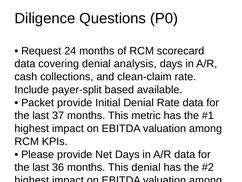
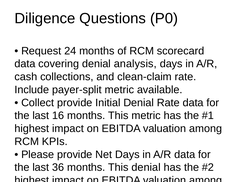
payer-split based: based -> metric (119, 89)
Packet: Packet -> Collect (38, 102)
37: 37 -> 16 (58, 115)
